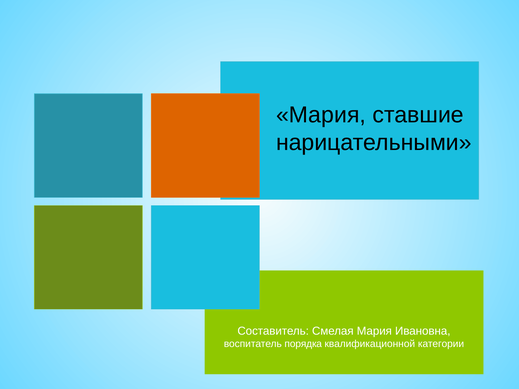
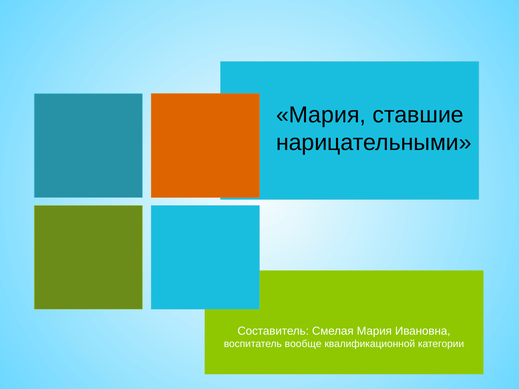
порядка: порядка -> вообще (303, 344)
